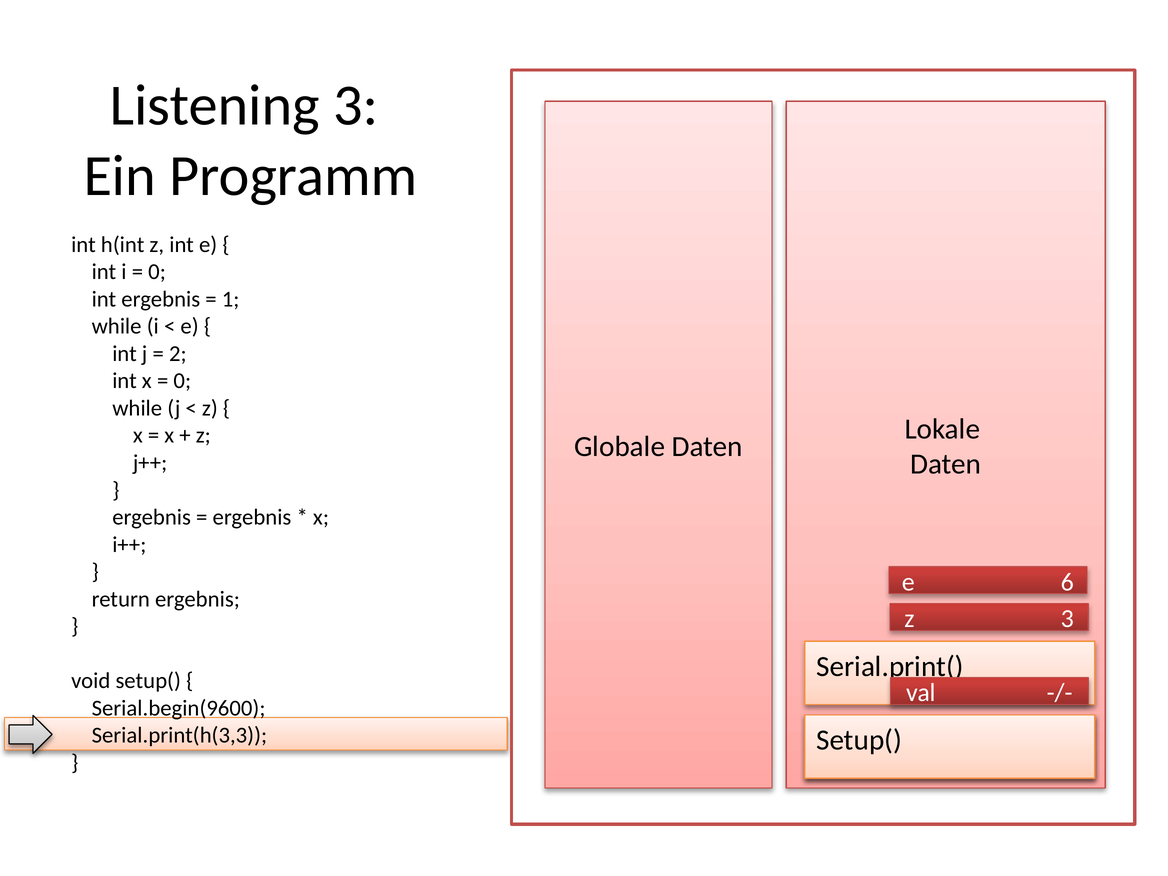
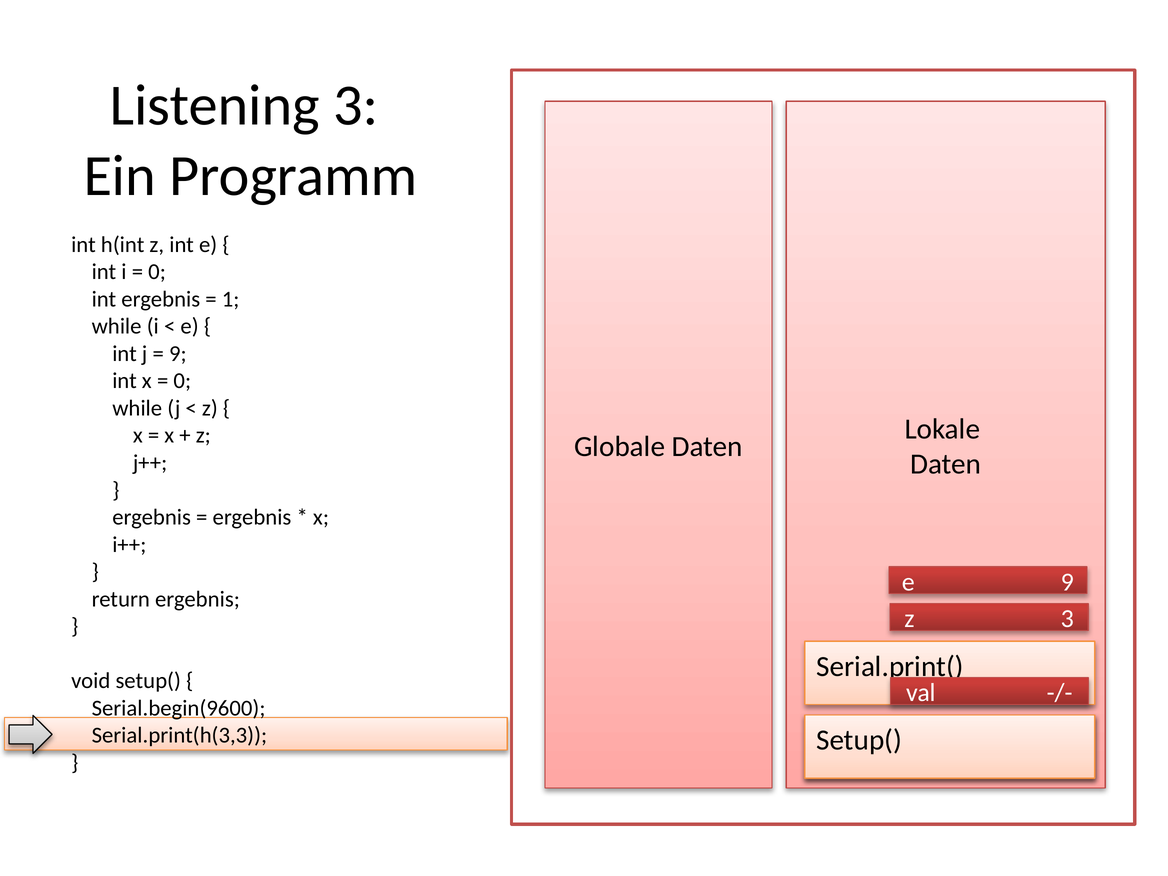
2: 2 -> 9 (178, 354)
e 6: 6 -> 9 (1067, 582)
